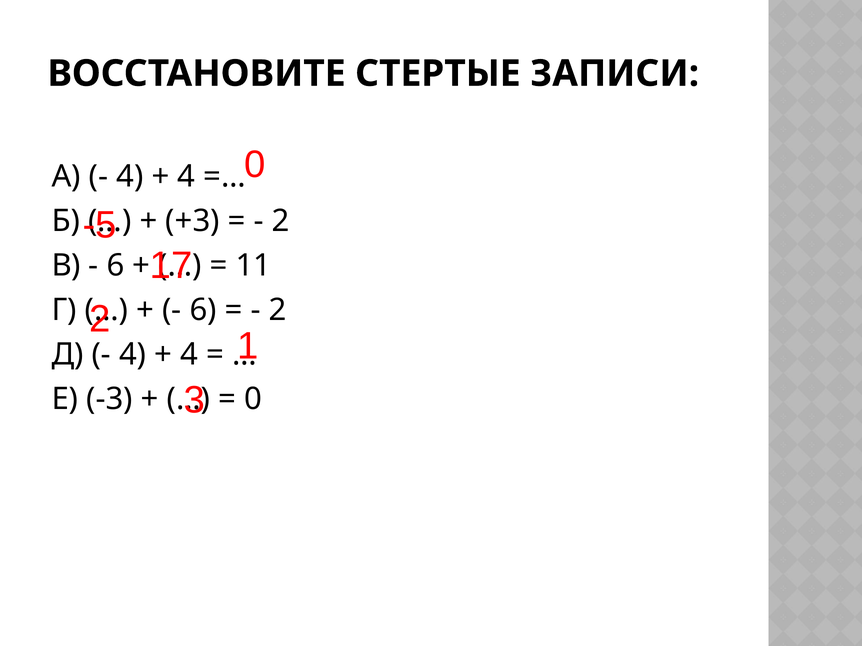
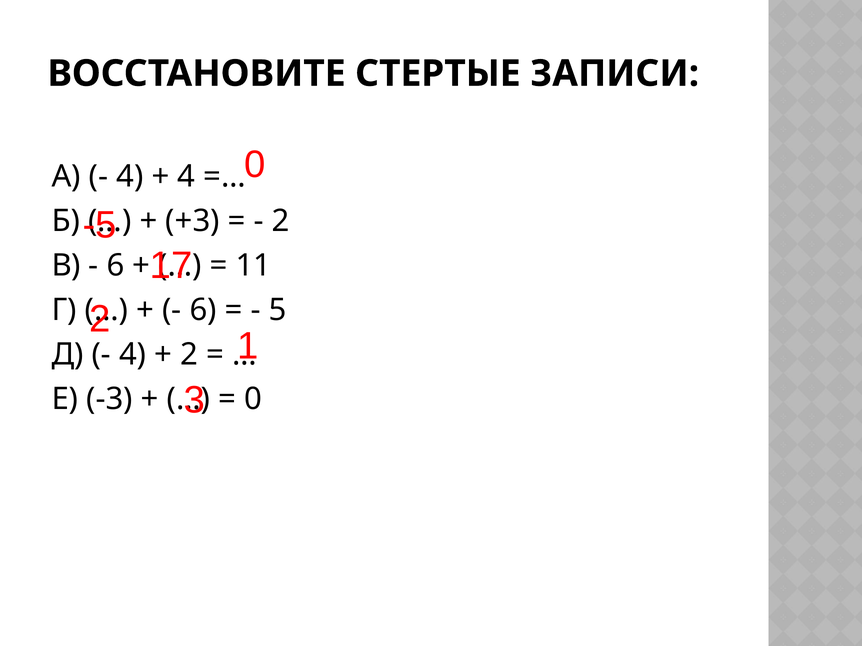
2: 2 -> 5 (278, 310)
4: 4 -> 2 (189, 355)
